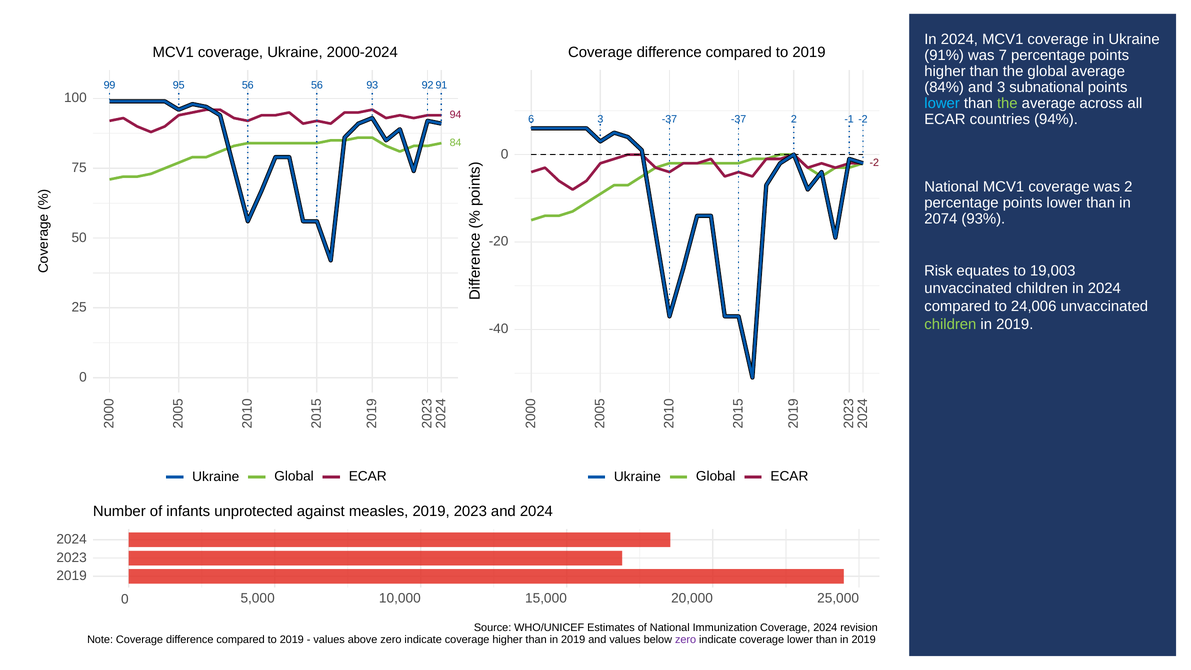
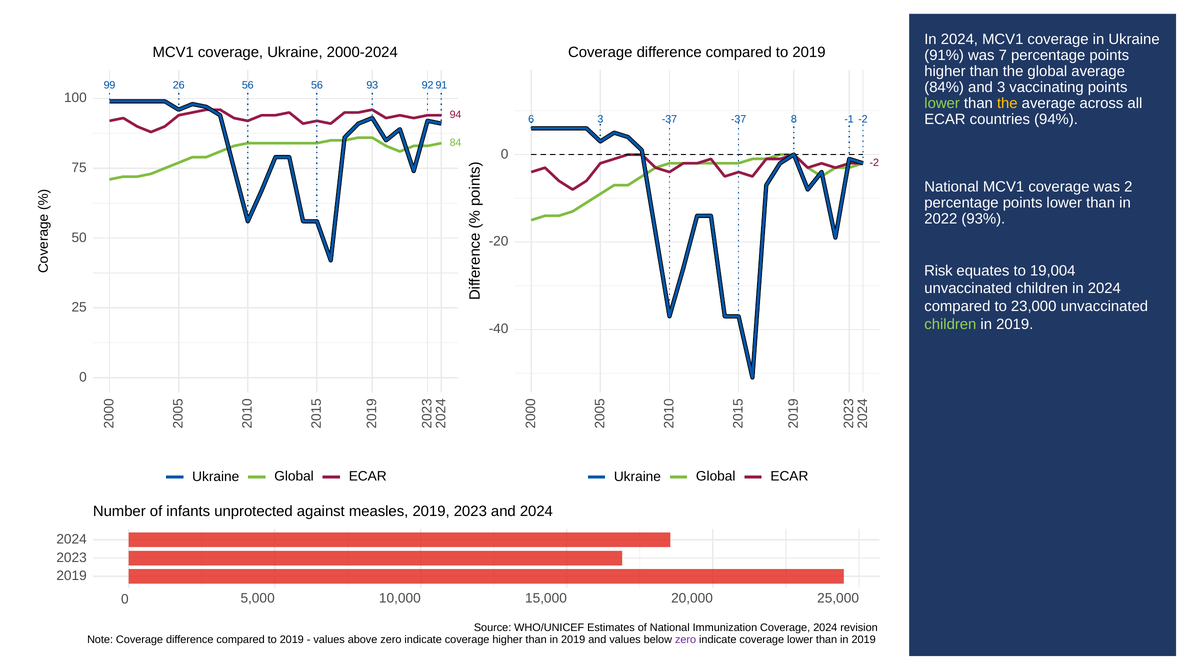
95: 95 -> 26 (179, 85)
subnational: subnational -> vaccinating (1047, 87)
lower colour: light blue -> light green (942, 103)
the colour: light green -> yellow (1007, 103)
-37 2: 2 -> 8 (794, 119)
2074: 2074 -> 2022 (941, 219)
19,003: 19,003 -> 19,004 (1053, 271)
24,006: 24,006 -> 23,000 (1034, 306)
